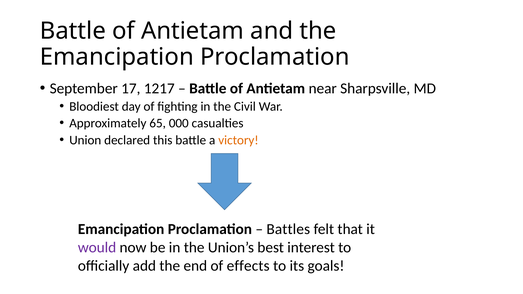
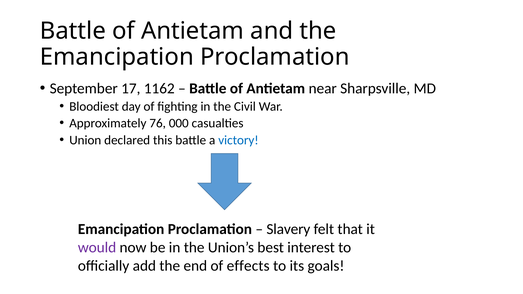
1217: 1217 -> 1162 (159, 88)
65: 65 -> 76 (158, 123)
victory colour: orange -> blue (238, 140)
Battles: Battles -> Slavery (288, 229)
